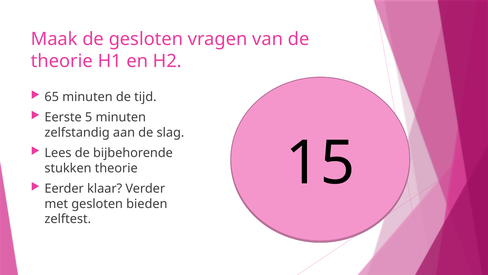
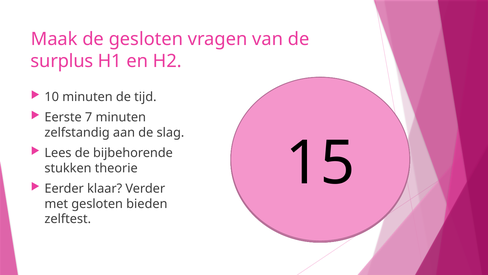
theorie: theorie -> surplus (62, 61)
65: 65 -> 10 (52, 97)
5: 5 -> 7 (89, 117)
